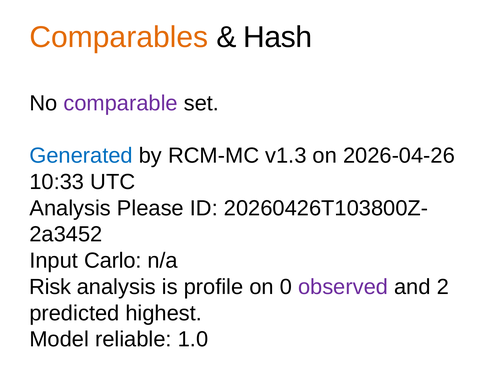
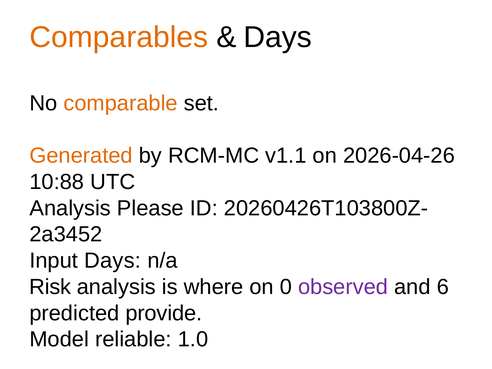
Hash: Hash -> Days (278, 37)
comparable colour: purple -> orange (121, 103)
Generated colour: blue -> orange (81, 156)
v1.3: v1.3 -> v1.1 (286, 156)
10:33: 10:33 -> 10:88 (57, 182)
Input Carlo: Carlo -> Days (113, 261)
profile: profile -> where (214, 287)
2: 2 -> 6 (443, 287)
highest: highest -> provide (164, 313)
